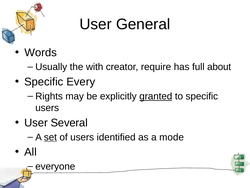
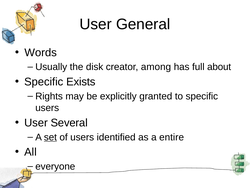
with: with -> disk (95, 67)
require: require -> among (156, 67)
Every: Every -> Exists (81, 82)
granted underline: present -> none (156, 96)
mode: mode -> entire (172, 137)
